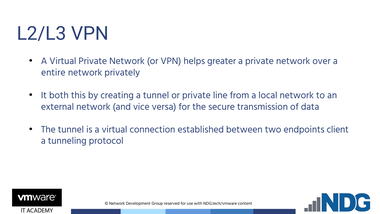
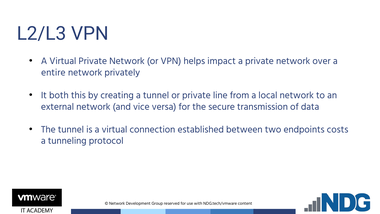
greater: greater -> impact (222, 61)
client: client -> costs (338, 129)
